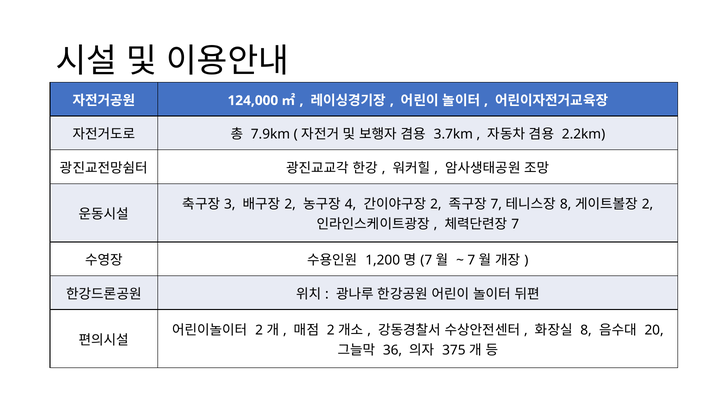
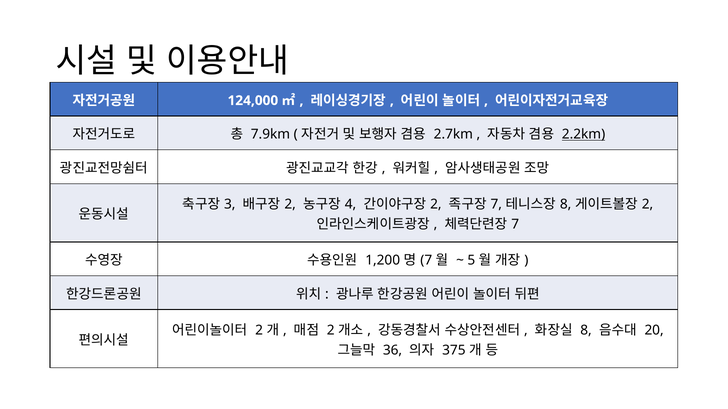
3.7km: 3.7km -> 2.7km (453, 134)
2.2km underline: none -> present (584, 134)
7: 7 -> 5 (471, 261)
